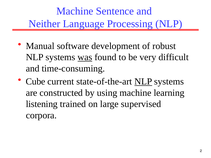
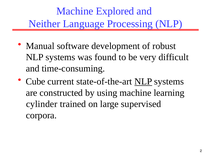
Sentence: Sentence -> Explored (115, 11)
was underline: present -> none (85, 57)
listening: listening -> cylinder (42, 104)
